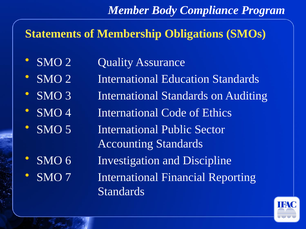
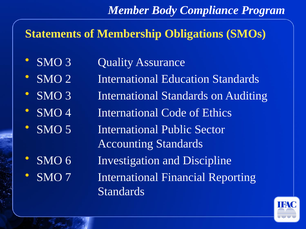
2: 2 -> 3 (68, 62)
